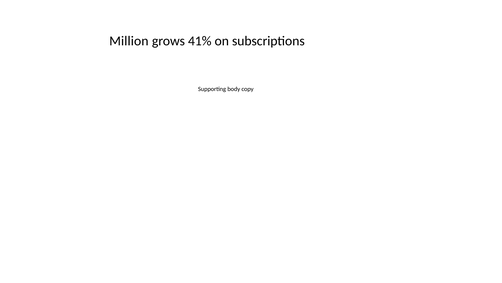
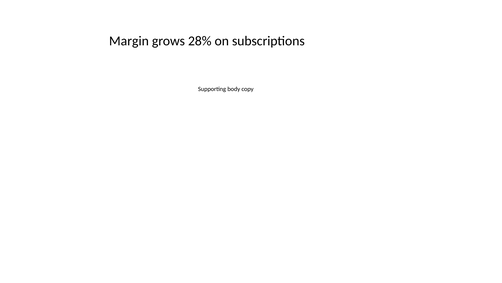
Million: Million -> Margin (129, 41)
41%: 41% -> 28% (200, 41)
